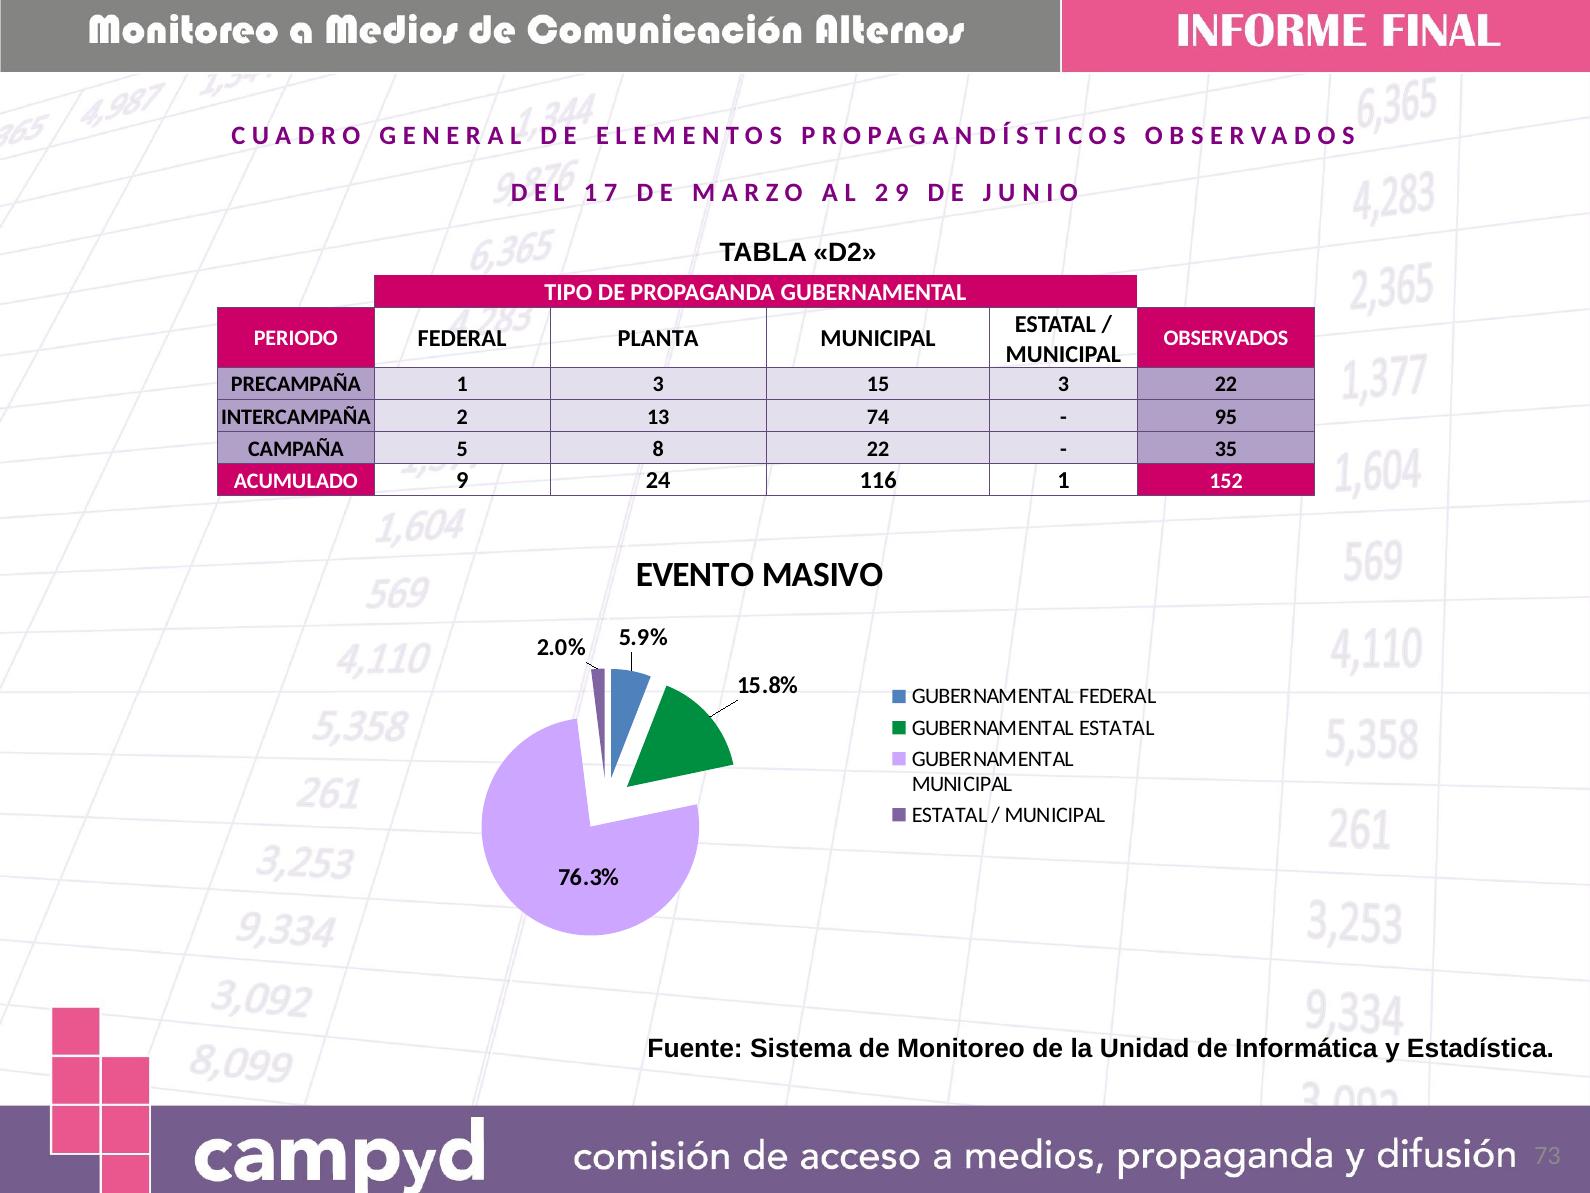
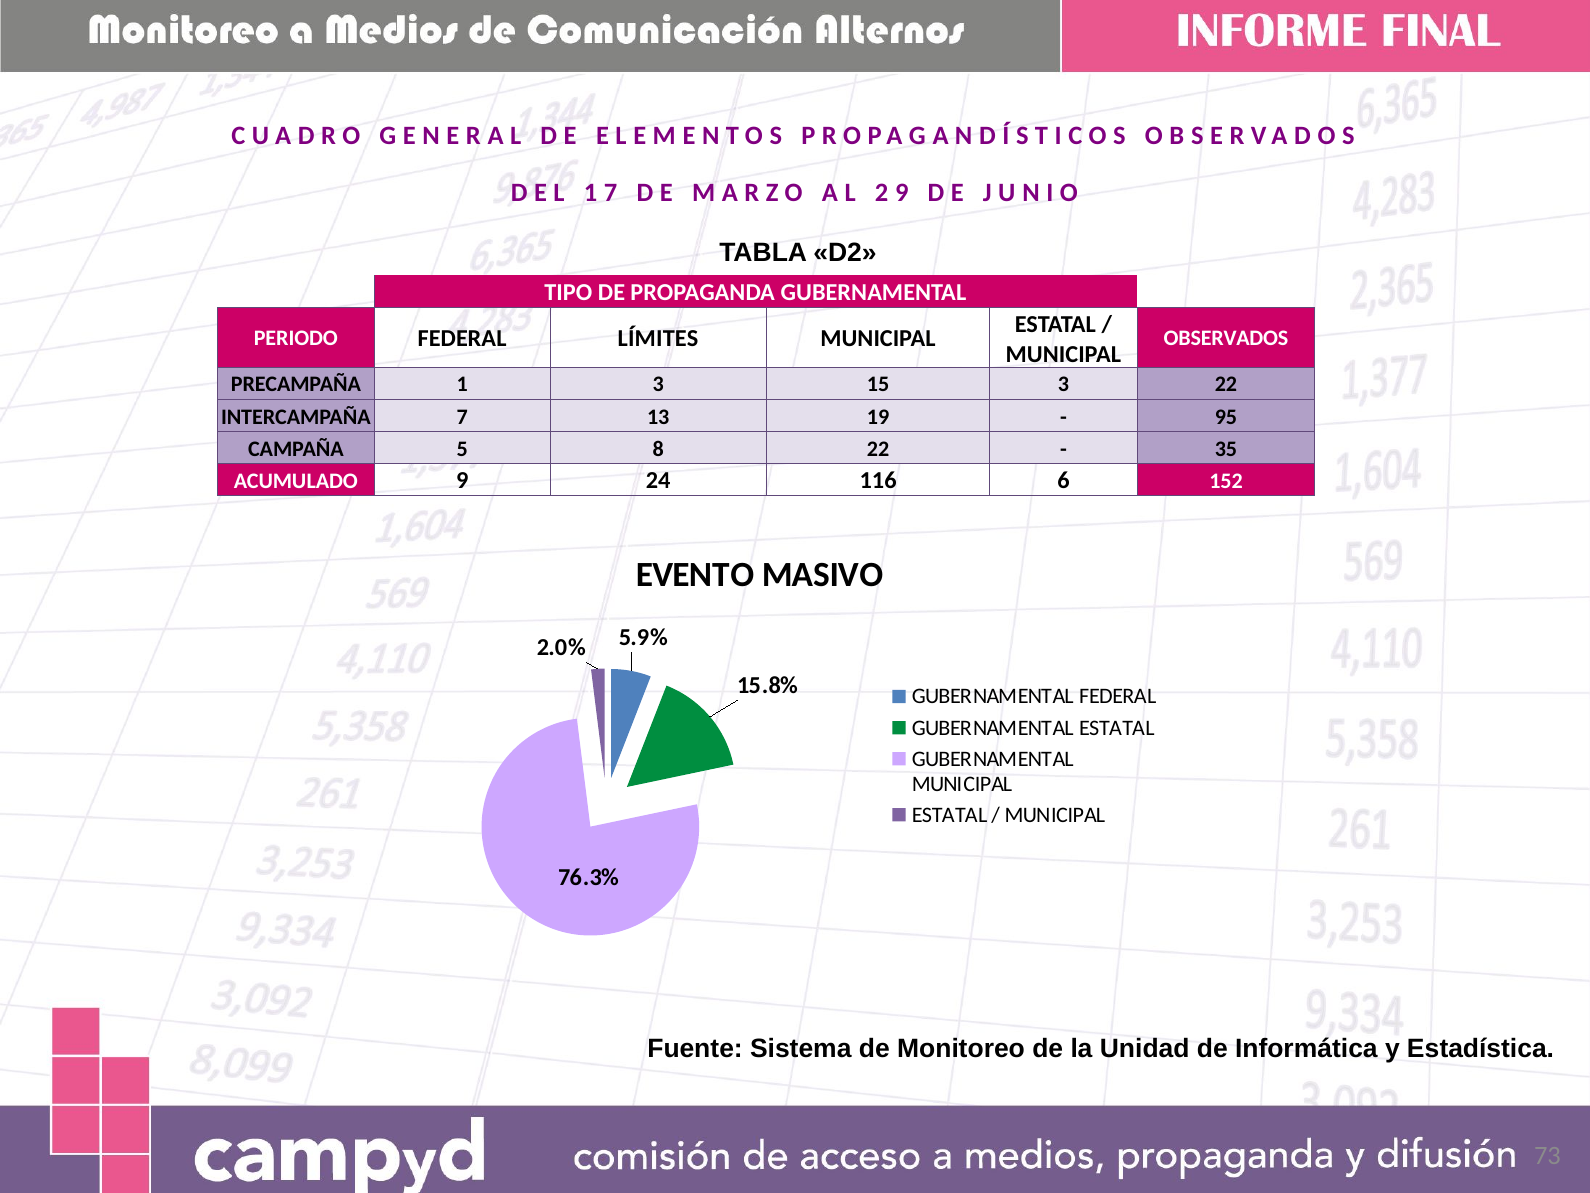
PLANTA: PLANTA -> LÍMITES (658, 339)
INTERCAMPAÑA 2: 2 -> 7 (462, 417)
74: 74 -> 19 (878, 417)
116 1: 1 -> 6 (1063, 481)
